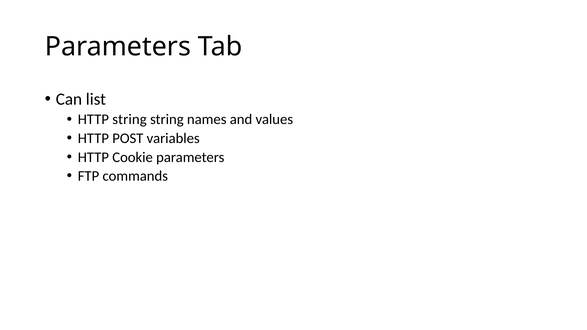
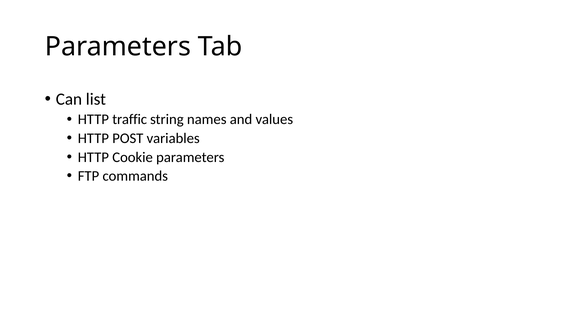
HTTP string: string -> traffic (130, 119)
